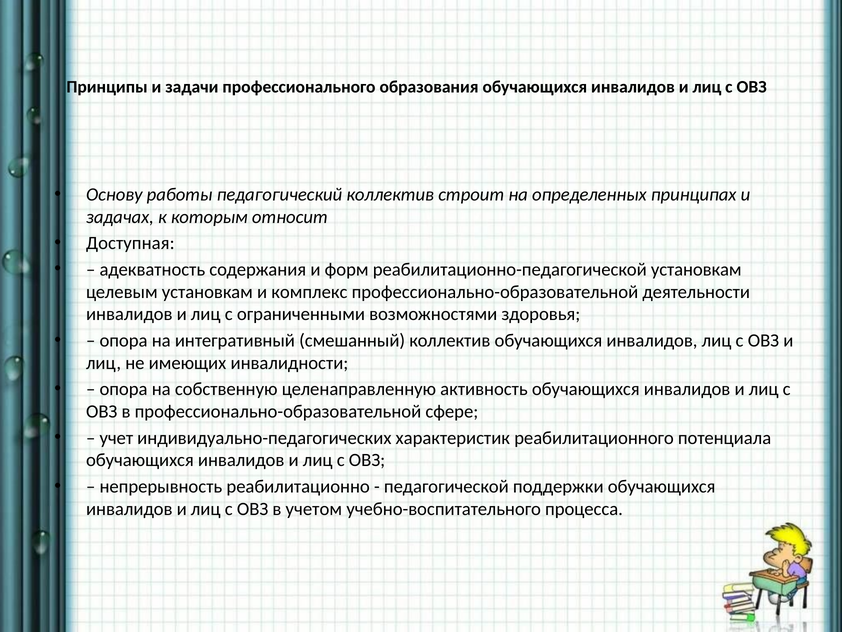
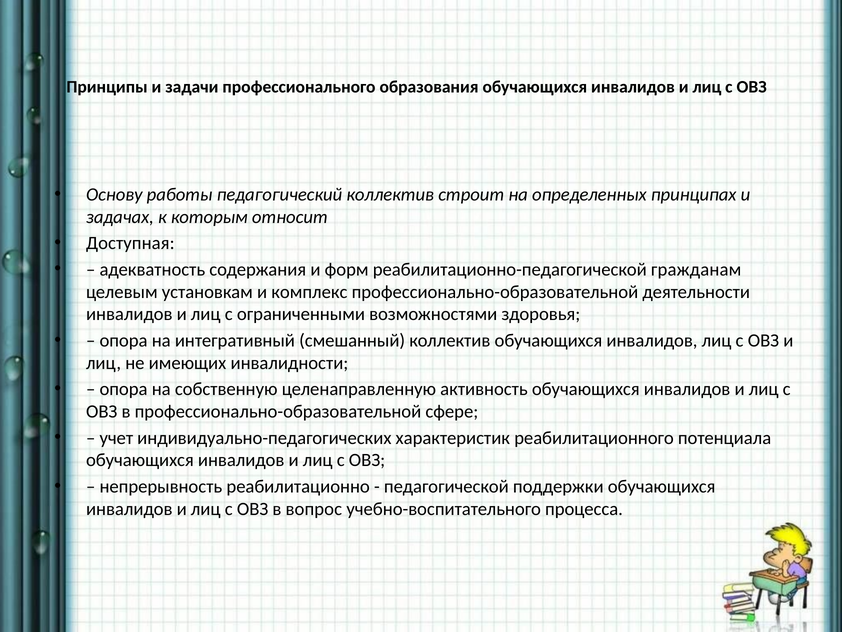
реабилитационно-педагогической установкам: установкам -> гражданам (696, 269)
учетом: учетом -> вопрос (314, 509)
